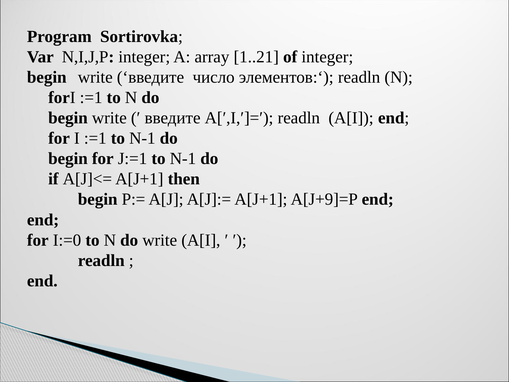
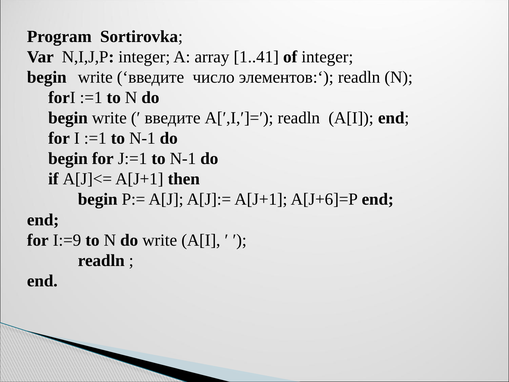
1..21: 1..21 -> 1..41 (256, 57)
A[J+9]=P: A[J+9]=P -> A[J+6]=P (324, 199)
I:=0: I:=0 -> I:=9 (67, 240)
